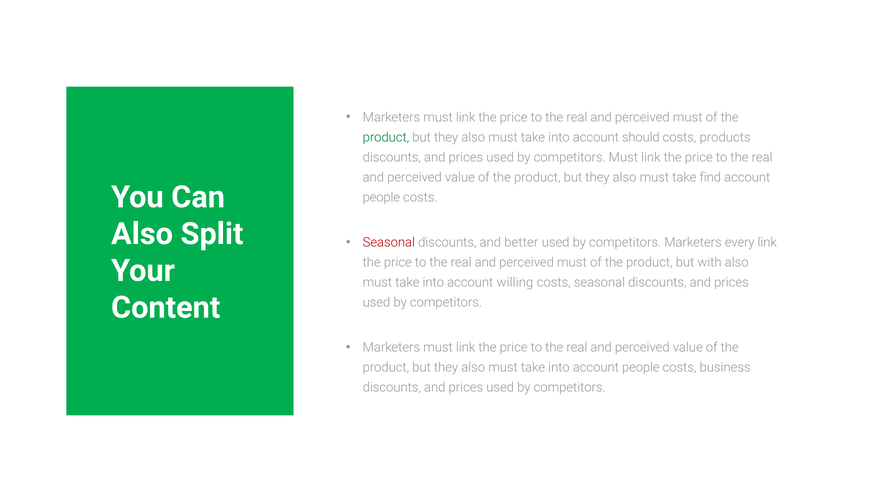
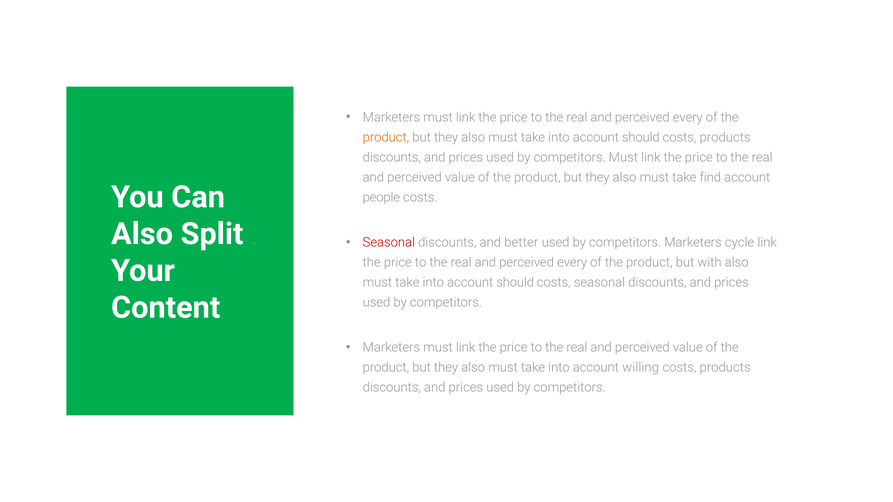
must: must -> every (688, 117)
product colour: green -> orange (386, 137)
every: every -> cycle (740, 243)
must: must -> every (572, 263)
willing: willing -> should (515, 283)
into account people: people -> willing (641, 368)
business: business -> products (725, 368)
